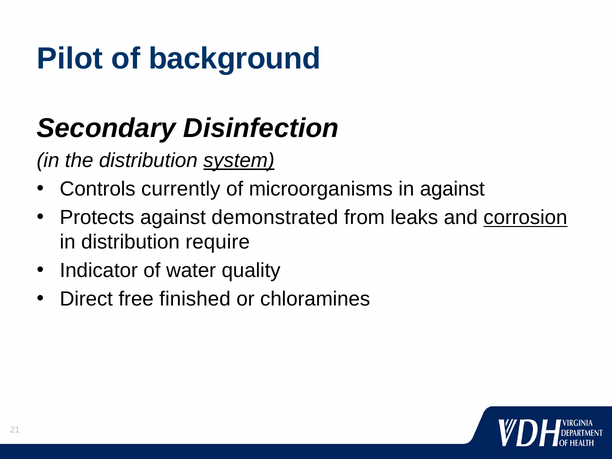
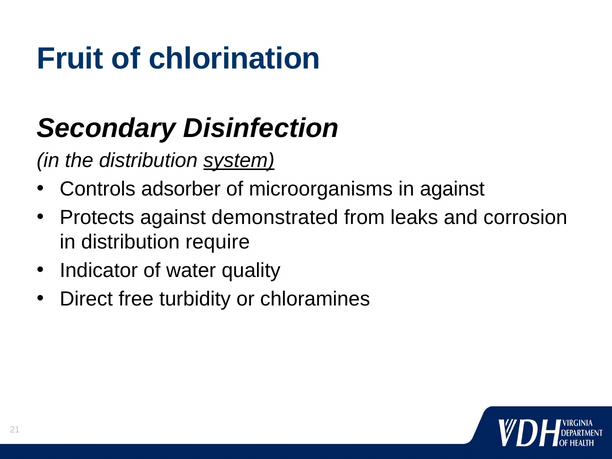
Pilot: Pilot -> Fruit (70, 59)
background: background -> chlorination (235, 59)
currently: currently -> adsorber (181, 189)
corrosion underline: present -> none (525, 218)
finished: finished -> turbidity (195, 299)
